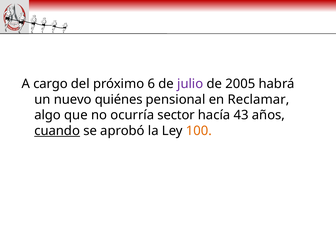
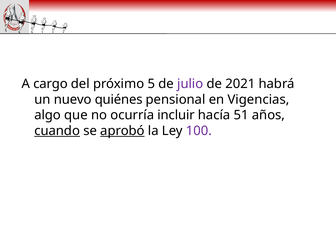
6: 6 -> 5 (151, 84)
2005: 2005 -> 2021 (240, 84)
Reclamar: Reclamar -> Vigencias (259, 99)
sector: sector -> incluir (176, 115)
43: 43 -> 51 (241, 115)
aprobó underline: none -> present (122, 131)
100 colour: orange -> purple (199, 131)
